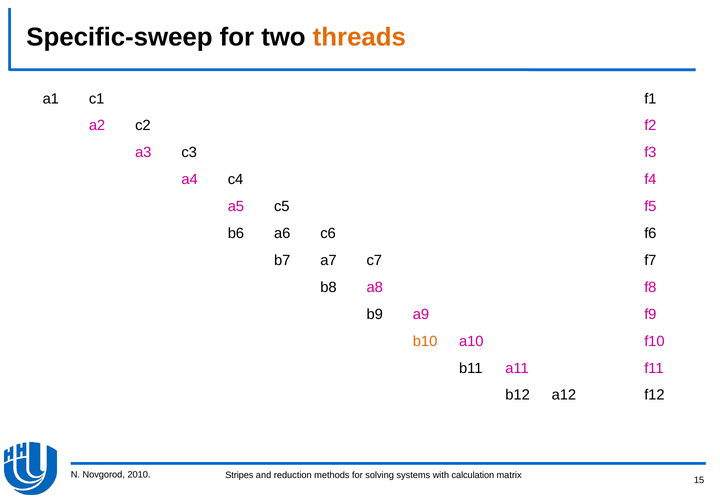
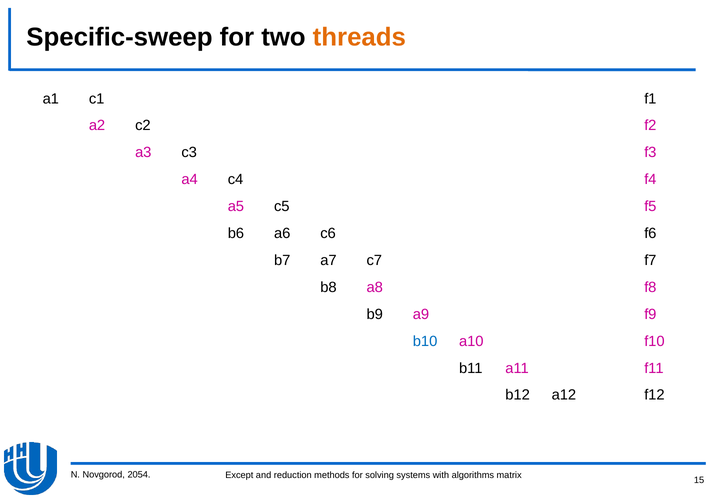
b10 colour: orange -> blue (425, 342)
2010: 2010 -> 2054 (139, 475)
Stripes: Stripes -> Except (239, 476)
calculation: calculation -> algorithms (473, 476)
